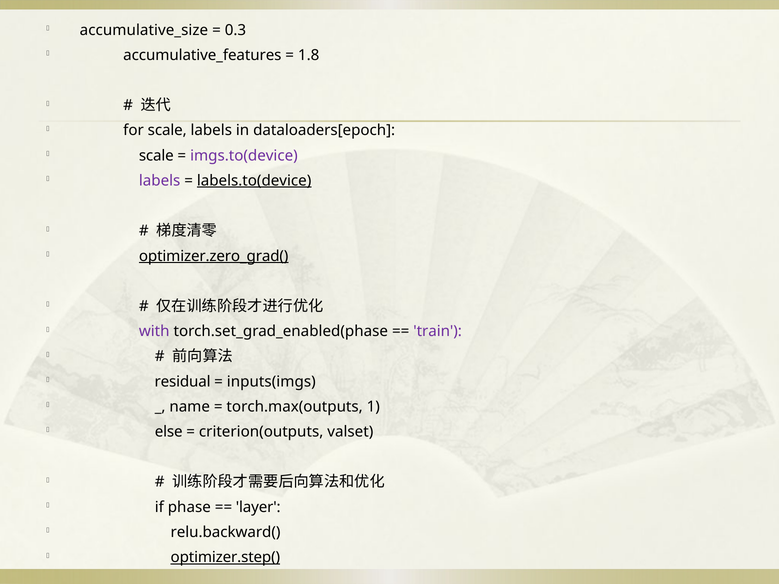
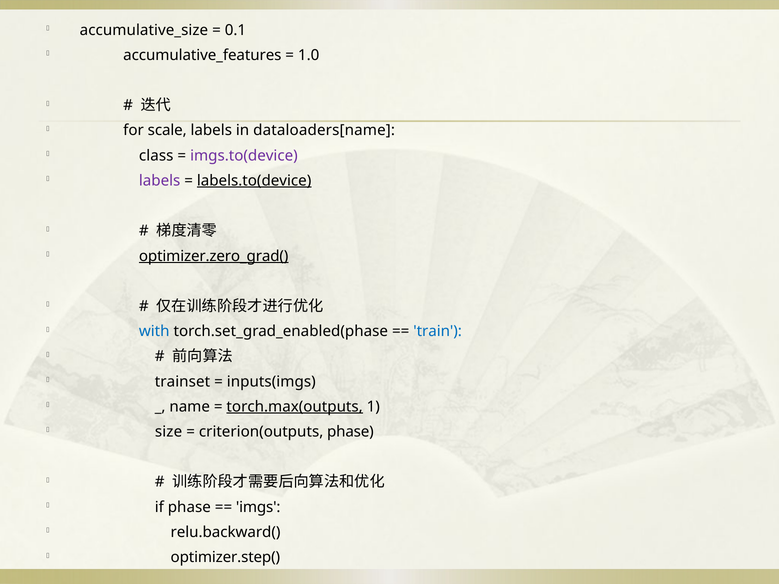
0.3: 0.3 -> 0.1 (235, 30)
1.8: 1.8 -> 1.0 (309, 55)
dataloaders[epoch: dataloaders[epoch -> dataloaders[name (324, 131)
scale: scale -> class (156, 156)
with colour: purple -> blue (154, 331)
train colour: purple -> blue (438, 331)
residual: residual -> trainset (182, 382)
torch.max(outputs underline: none -> present (295, 407)
else: else -> size (169, 432)
criterion(outputs valset: valset -> phase (350, 432)
layer: layer -> imgs (258, 507)
optimizer.step( underline: present -> none (225, 558)
